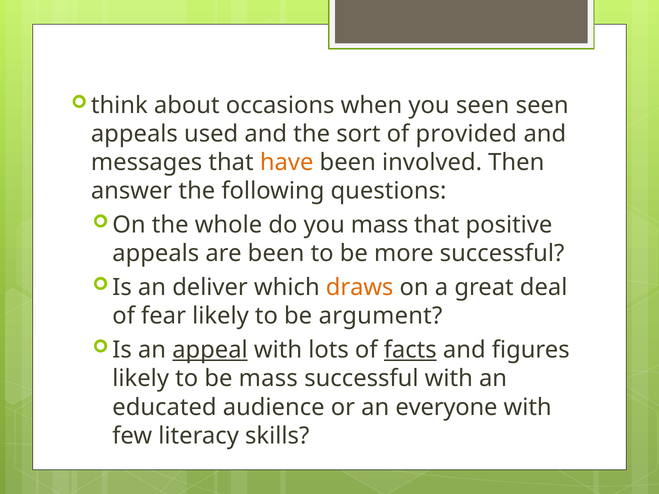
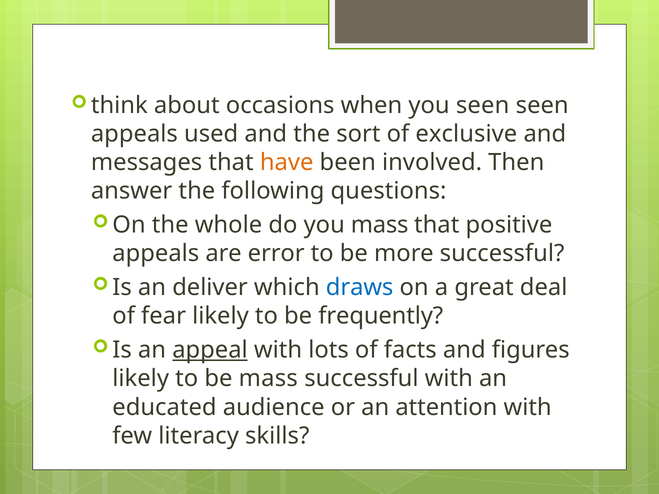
provided: provided -> exclusive (466, 134)
are been: been -> error (276, 254)
draws colour: orange -> blue (360, 288)
argument: argument -> frequently (381, 316)
facts underline: present -> none (410, 350)
everyone: everyone -> attention (446, 407)
